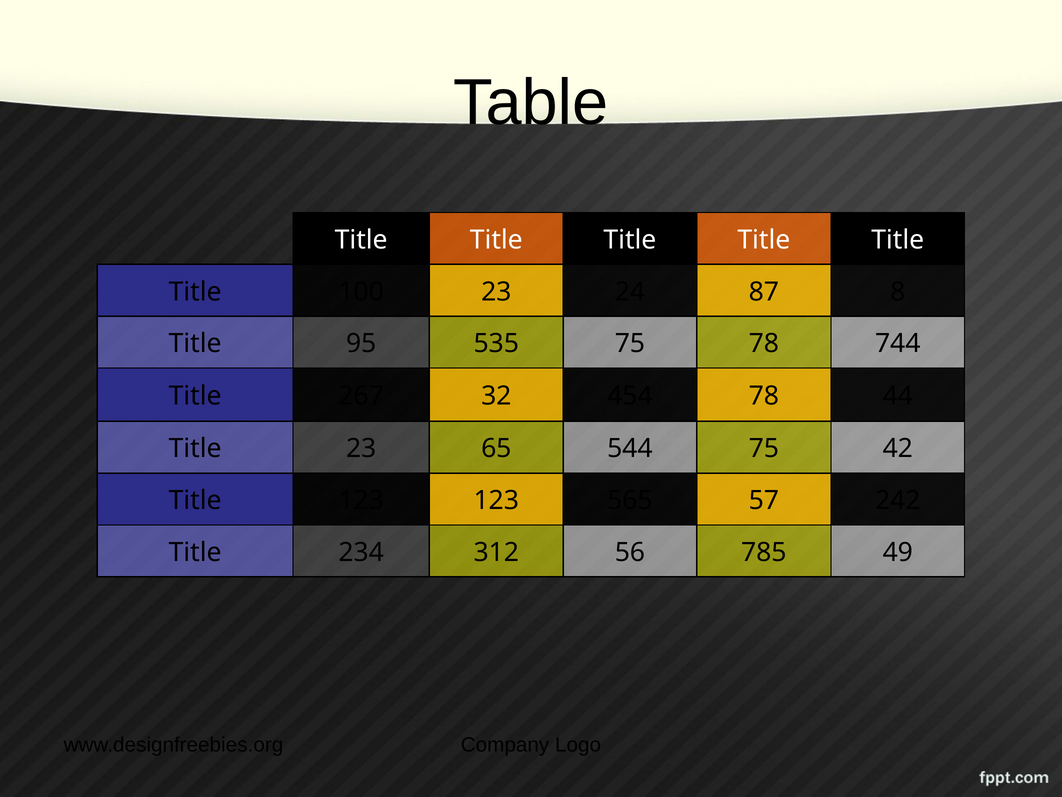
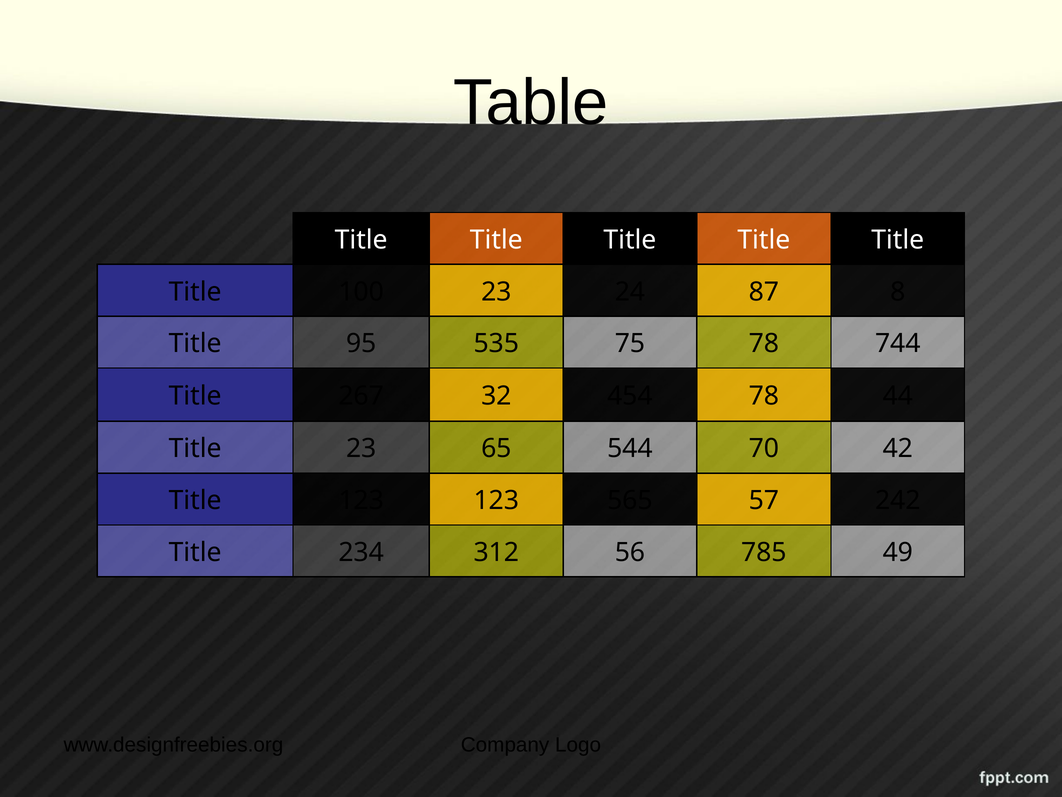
544 75: 75 -> 70 (764, 448)
